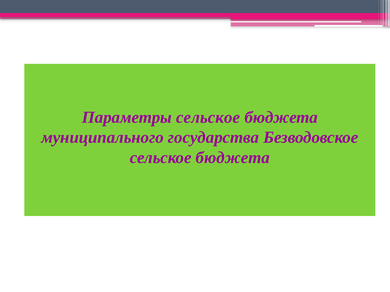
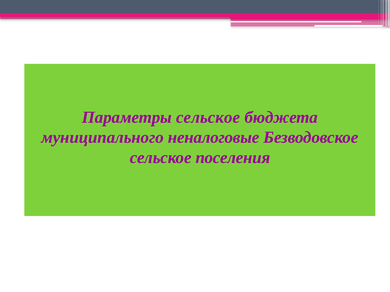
государства: государства -> неналоговые (214, 138)
бюджета: бюджета -> поселения (233, 158)
